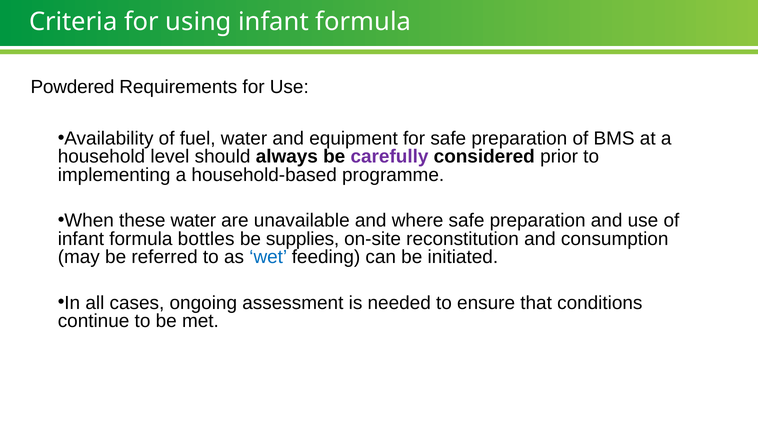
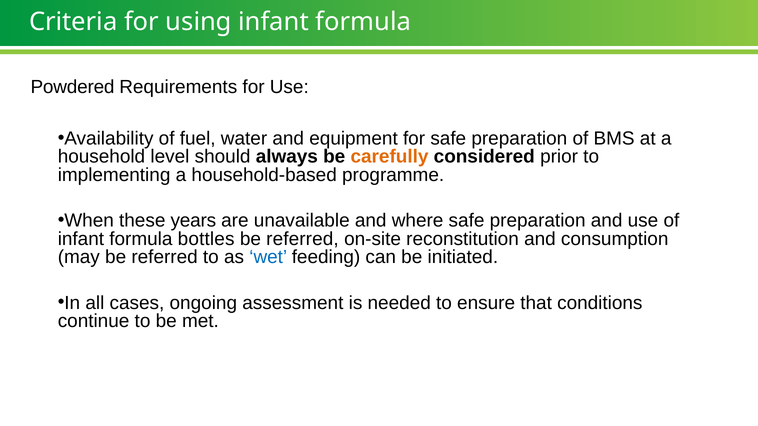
carefully colour: purple -> orange (389, 157)
these water: water -> years (193, 221)
supplies: supplies -> referred (302, 239)
